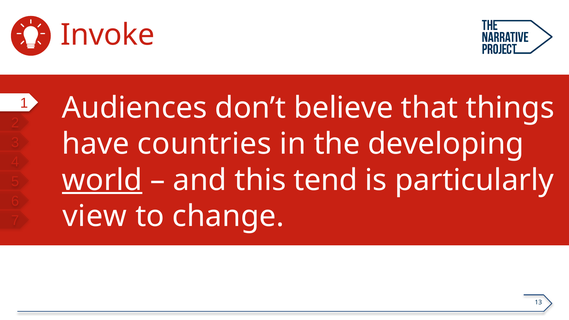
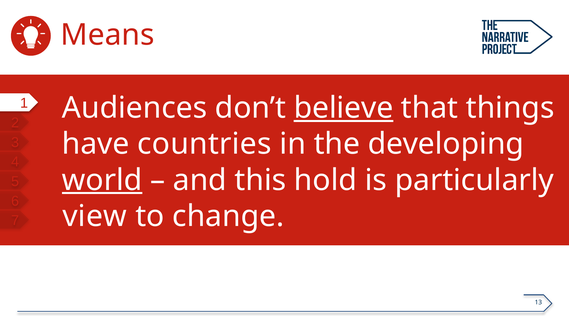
Invoke: Invoke -> Means (107, 35)
believe underline: none -> present (344, 108)
tend: tend -> hold (325, 180)
